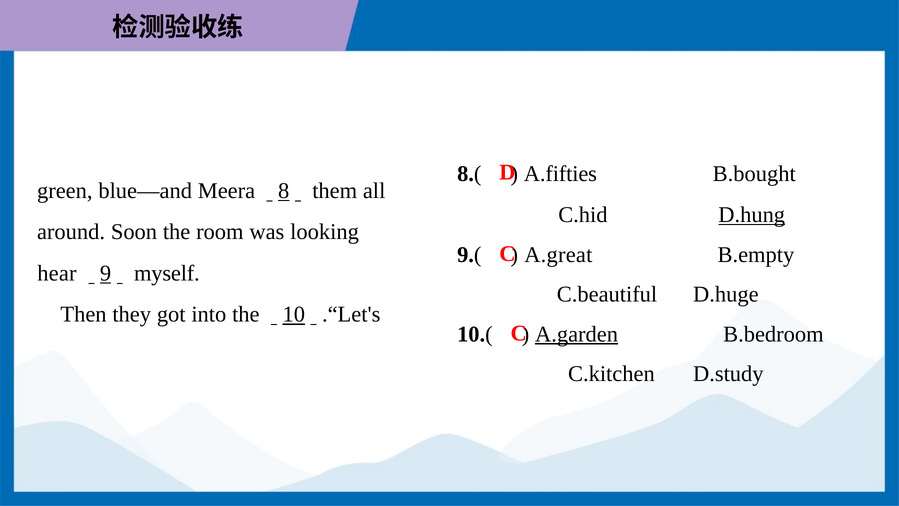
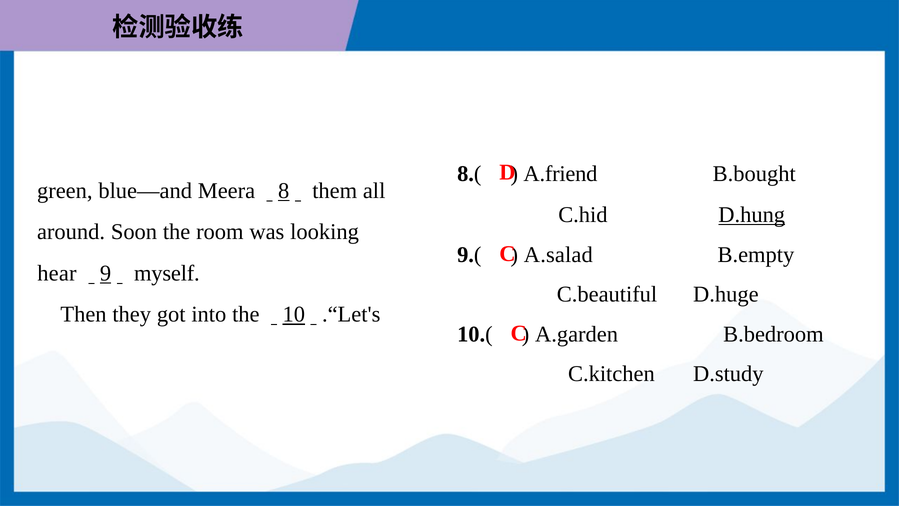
A.fifties: A.fifties -> A.friend (560, 174)
A.great: A.great -> A.salad (558, 255)
A.garden underline: present -> none (577, 334)
